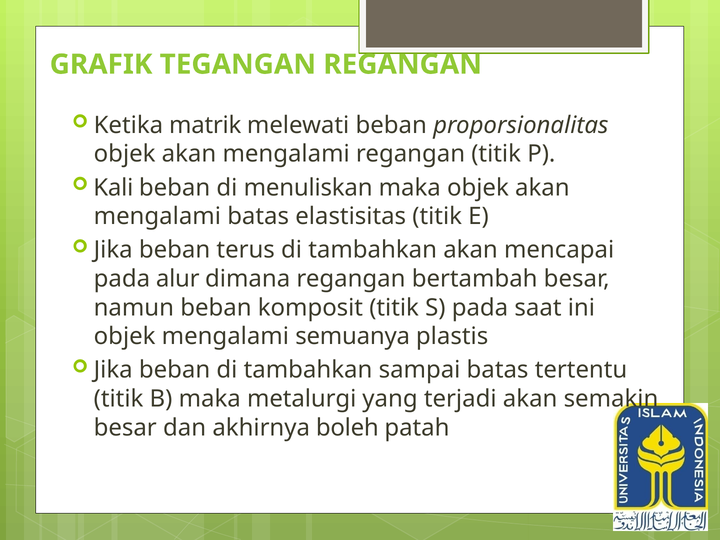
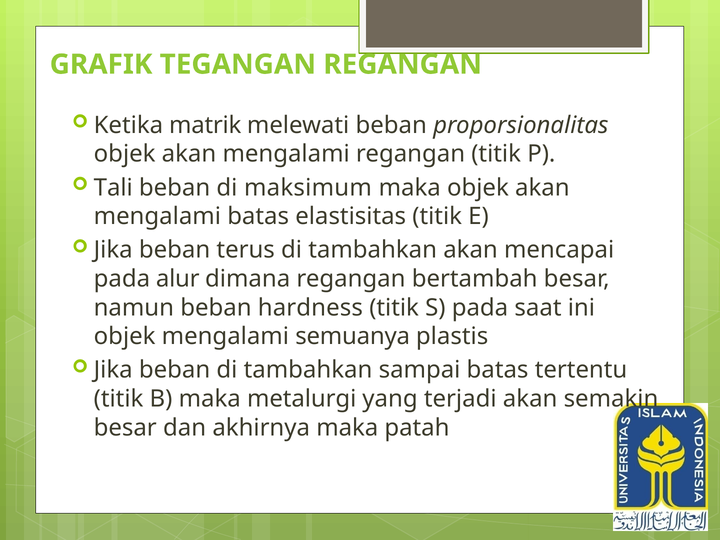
Kali: Kali -> Tali (113, 188)
menuliskan: menuliskan -> maksimum (308, 188)
komposit: komposit -> hardness (310, 308)
akhirnya boleh: boleh -> maka (347, 428)
